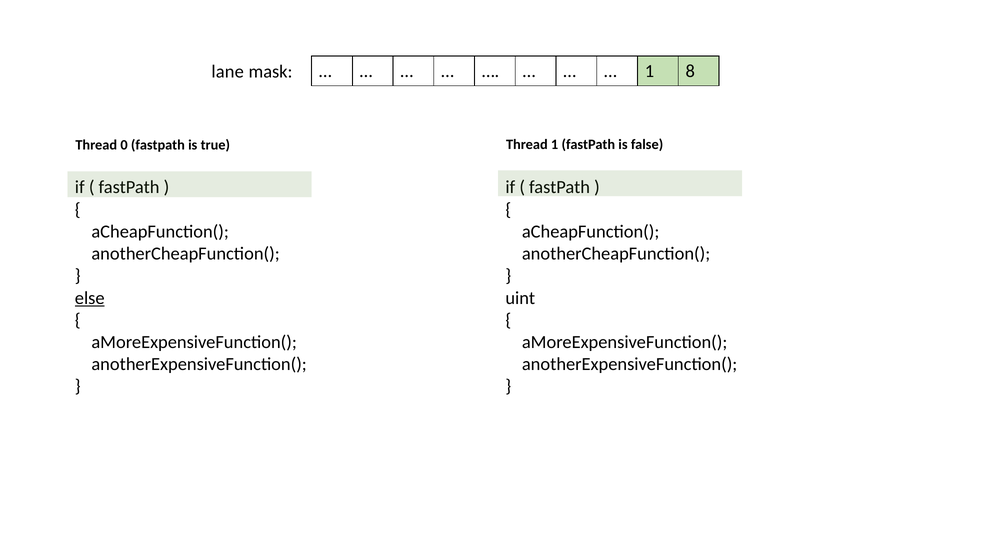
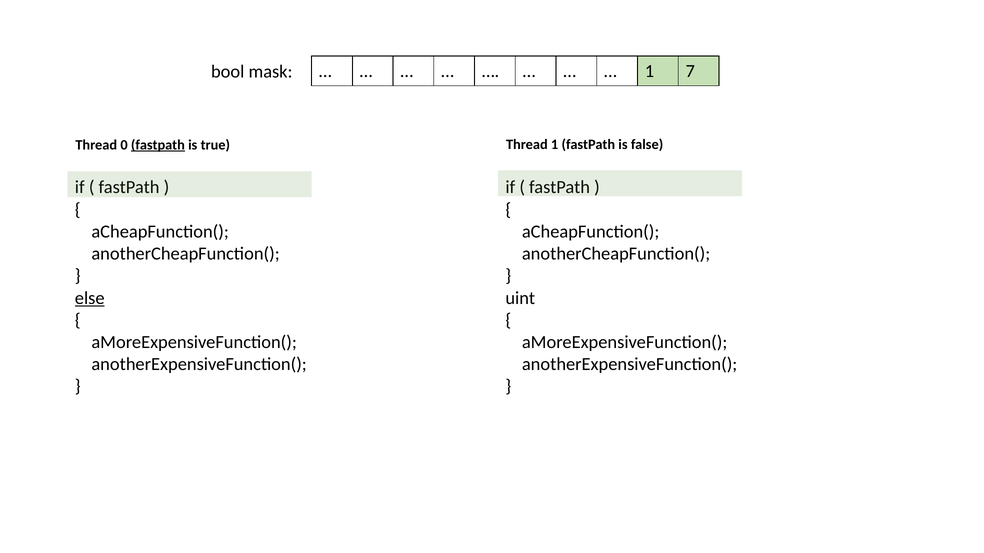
lane: lane -> bool (228, 72)
8: 8 -> 7 (690, 71)
fastpath underline: none -> present (158, 145)
